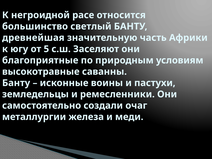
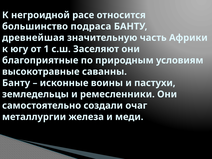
светлый: светлый -> подраса (91, 26)
5: 5 -> 1 (46, 49)
